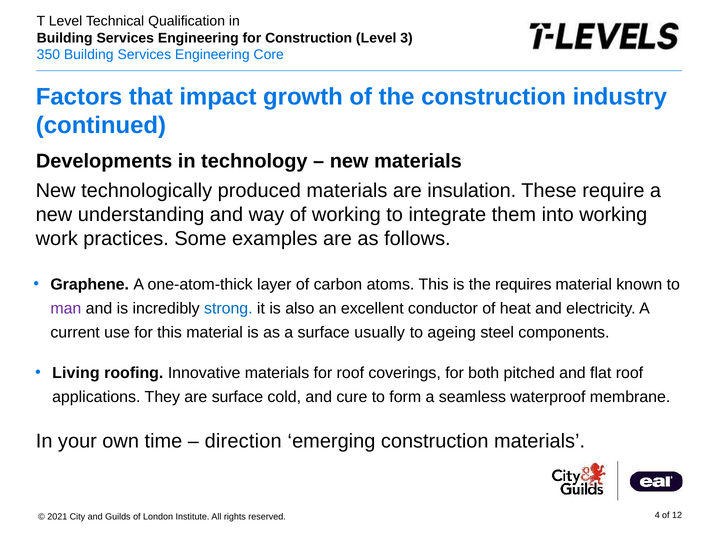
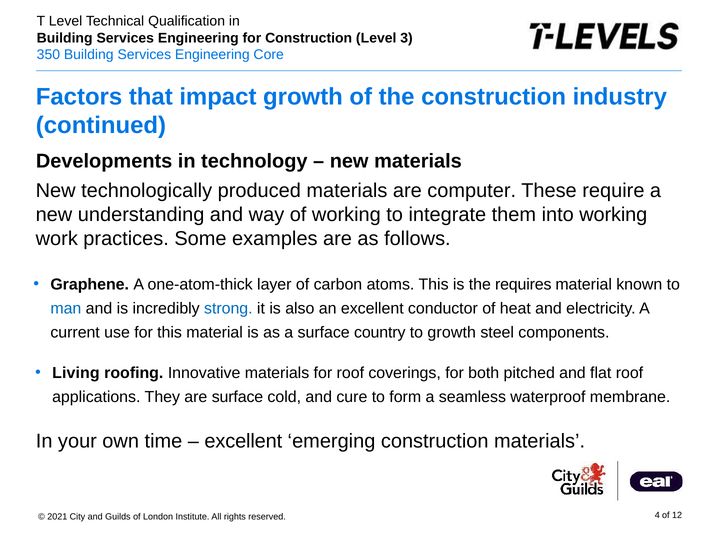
insulation: insulation -> computer (472, 191)
man colour: purple -> blue (66, 308)
usually: usually -> country (380, 332)
to ageing: ageing -> growth (452, 332)
direction: direction -> excellent (243, 441)
